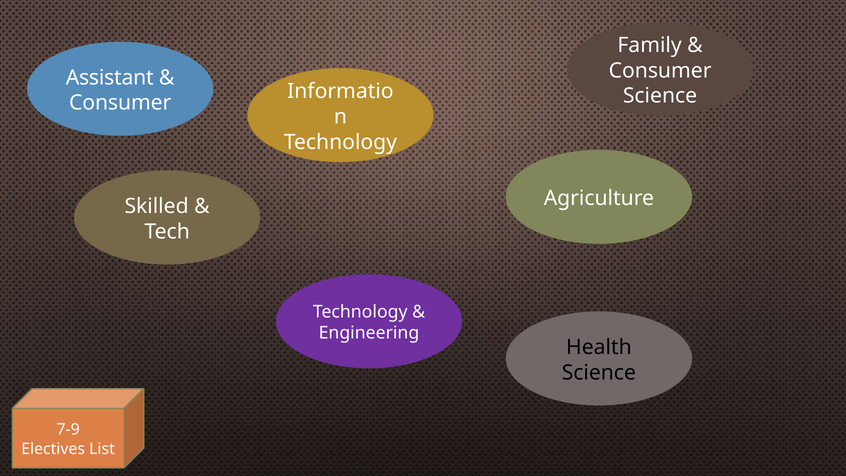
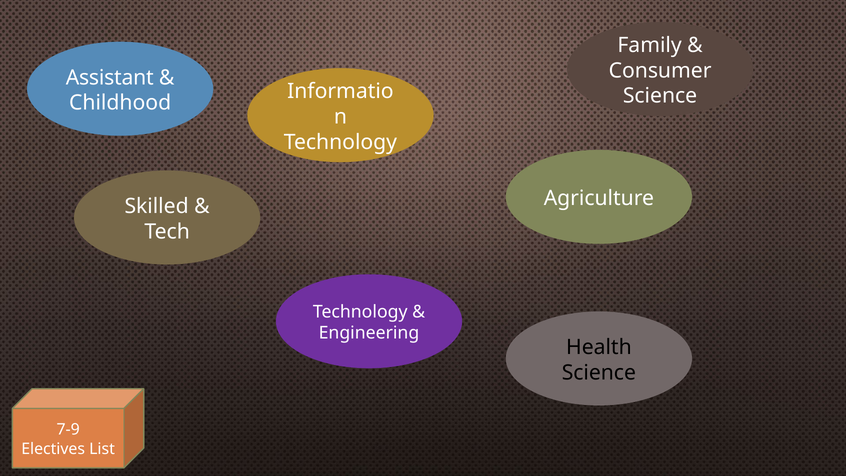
Consumer: Consumer -> Childhood (120, 103)
